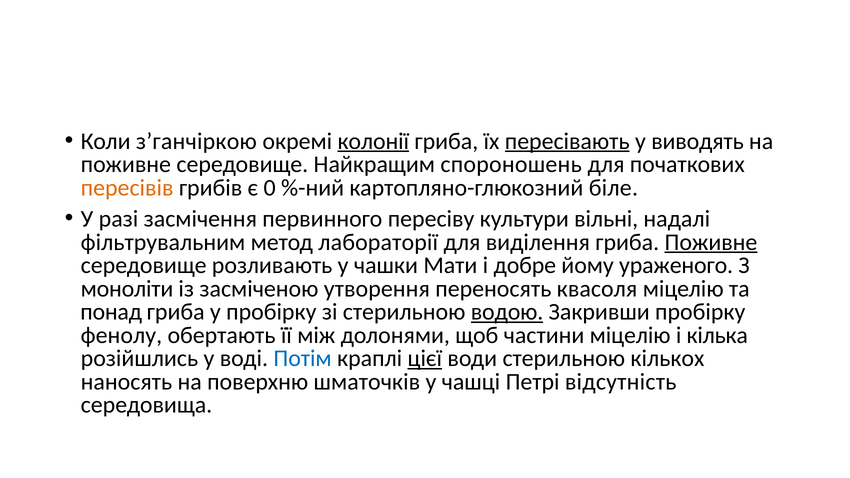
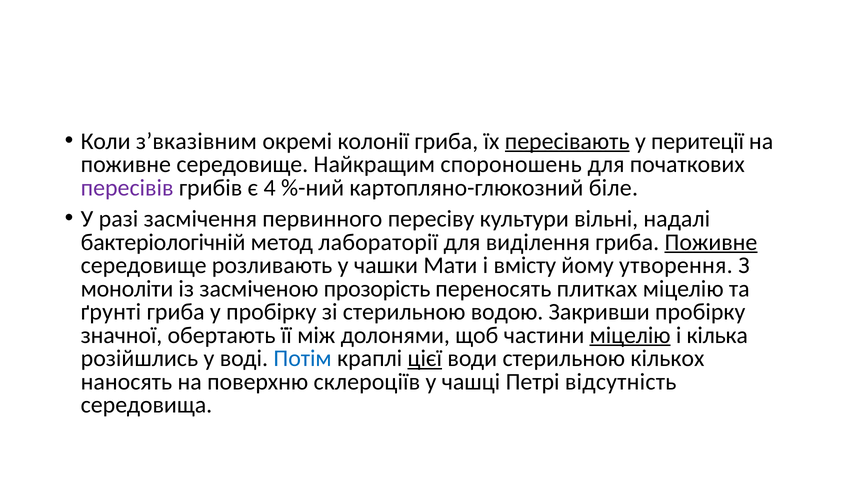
з’ганчіркою: з’ганчіркою -> з’вказівним (196, 141)
колонії underline: present -> none (373, 141)
виводять: виводять -> перитеції (698, 141)
пересівів colour: orange -> purple (127, 188)
0: 0 -> 4 (270, 188)
фільтрувальним: фільтрувальним -> бактеріологічній (163, 242)
добре: добре -> вмісту (525, 265)
ураженого: ураженого -> утворення (676, 265)
утворення: утворення -> прозорість (377, 289)
квасоля: квасоля -> плитках (597, 289)
понад: понад -> ґрунті (111, 312)
водою underline: present -> none (507, 312)
фенолу: фенолу -> значної (121, 335)
міцелію underline: none -> present (630, 335)
шматочків: шматочків -> склероціїв (367, 382)
